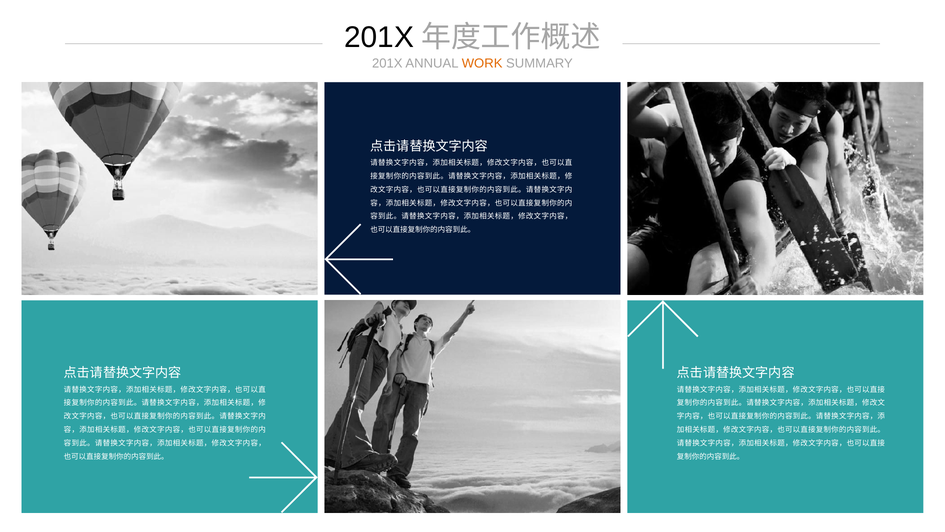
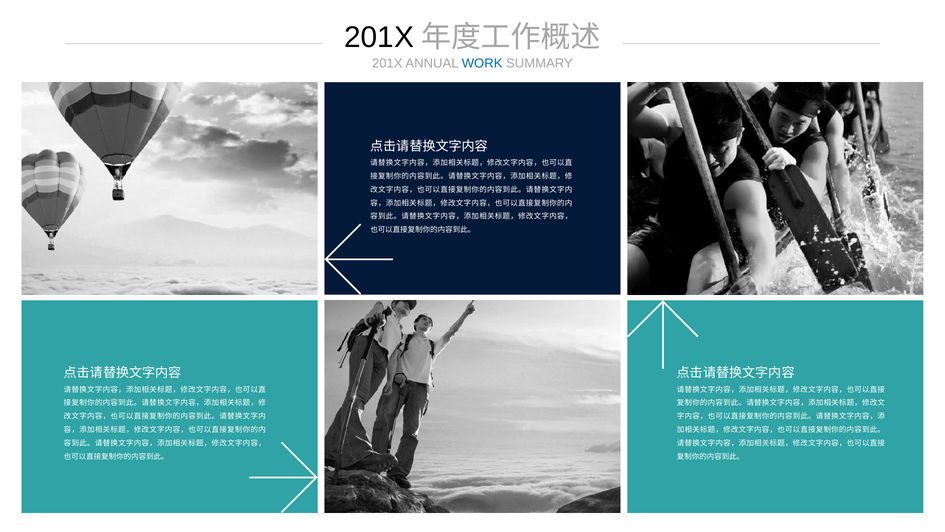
WORK colour: orange -> blue (482, 63)
